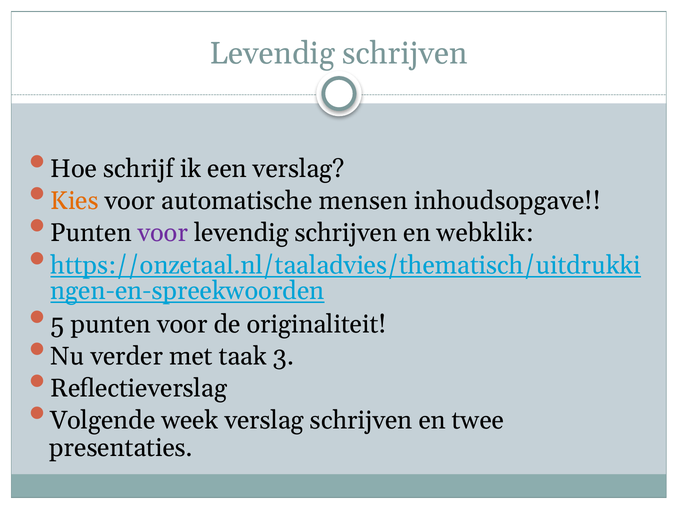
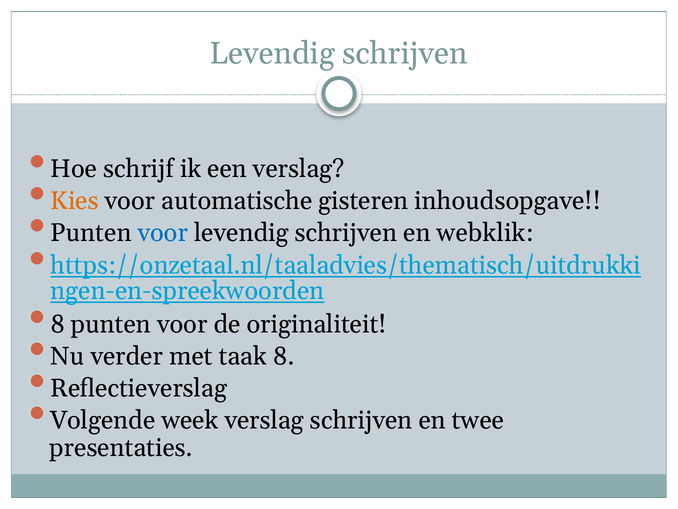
mensen: mensen -> gisteren (363, 201)
voor colour: purple -> blue (163, 233)
5: 5 -> 8 (58, 324)
taak 3: 3 -> 8 (284, 356)
